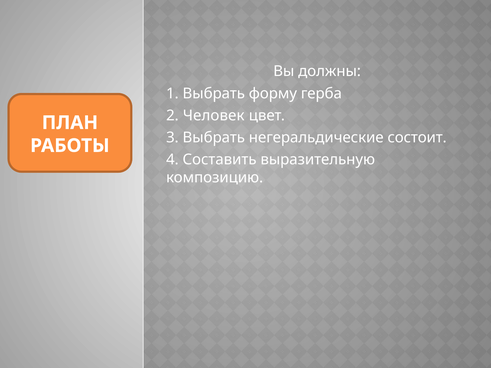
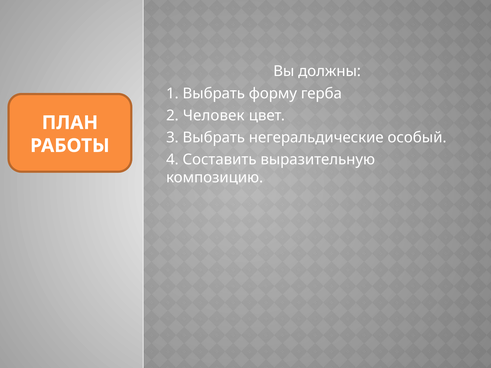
состоит: состоит -> особый (417, 138)
